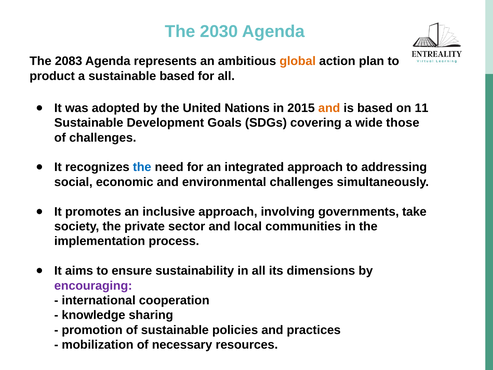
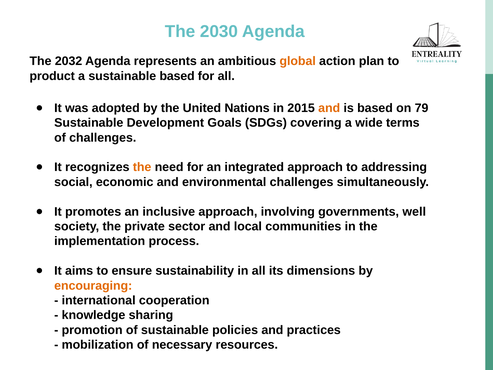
2083: 2083 -> 2032 (69, 61)
11: 11 -> 79 (422, 108)
those: those -> terms (403, 123)
the colour: blue -> orange (142, 167)
take: take -> well (414, 211)
encouraging colour: purple -> orange (93, 285)
